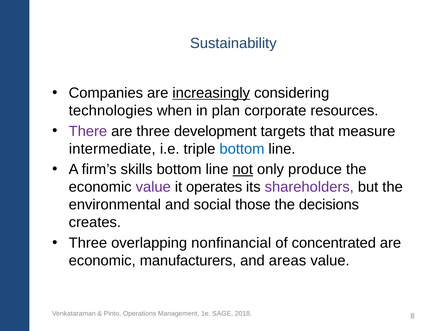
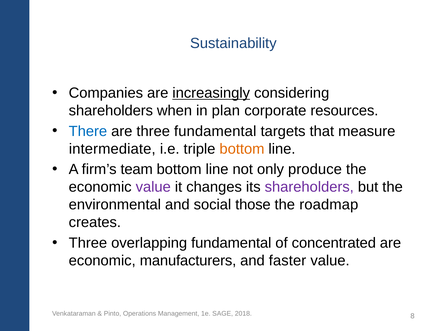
technologies: technologies -> shareholders (111, 111)
There colour: purple -> blue (88, 131)
three development: development -> fundamental (215, 131)
bottom colour: blue -> orange (242, 149)
skills: skills -> team (137, 169)
not underline: present -> none (243, 169)
operates: operates -> changes (214, 187)
decisions: decisions -> roadmap (329, 205)
overlapping nonfinancial: nonfinancial -> fundamental (231, 243)
areas: areas -> faster (288, 260)
